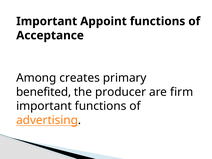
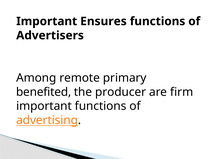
Appoint: Appoint -> Ensures (103, 21)
Acceptance: Acceptance -> Advertisers (50, 35)
creates: creates -> remote (80, 78)
